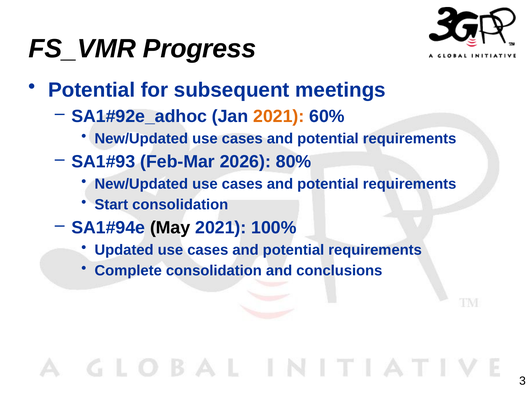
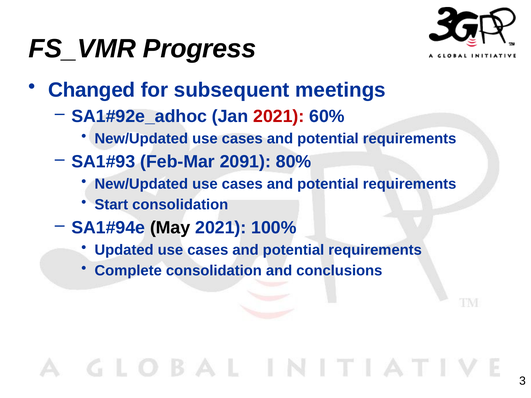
Potential: Potential -> Changed (92, 90)
2021 colour: orange -> red (279, 116)
2026: 2026 -> 2091 (245, 162)
